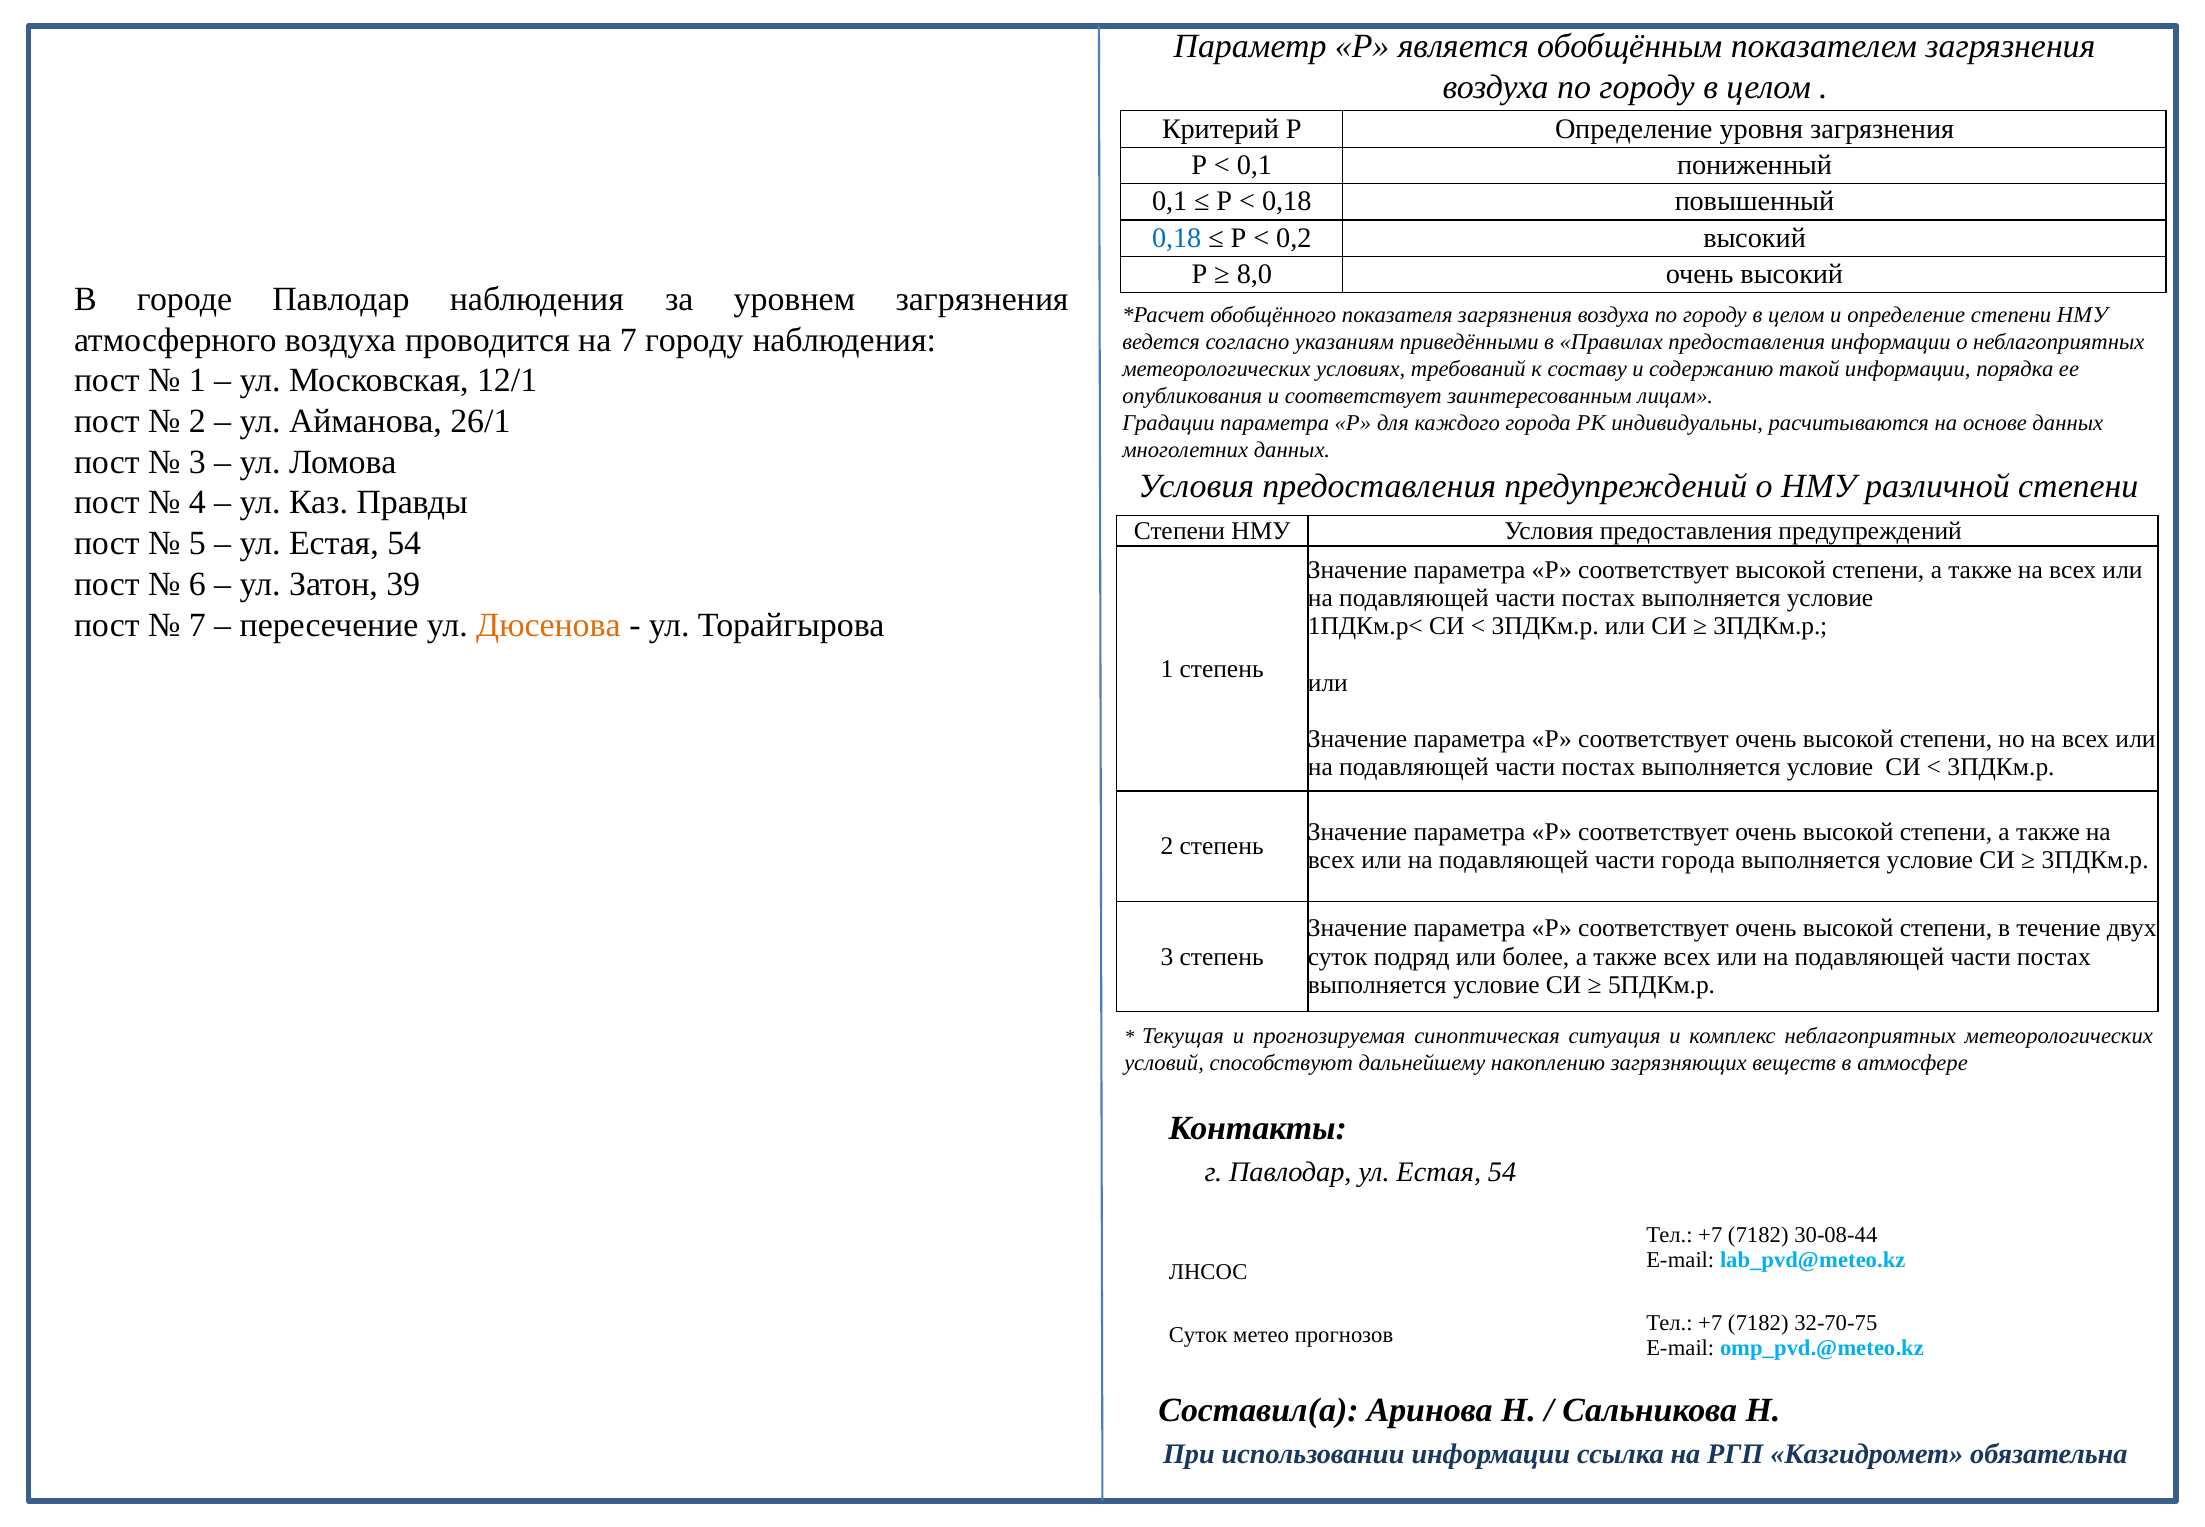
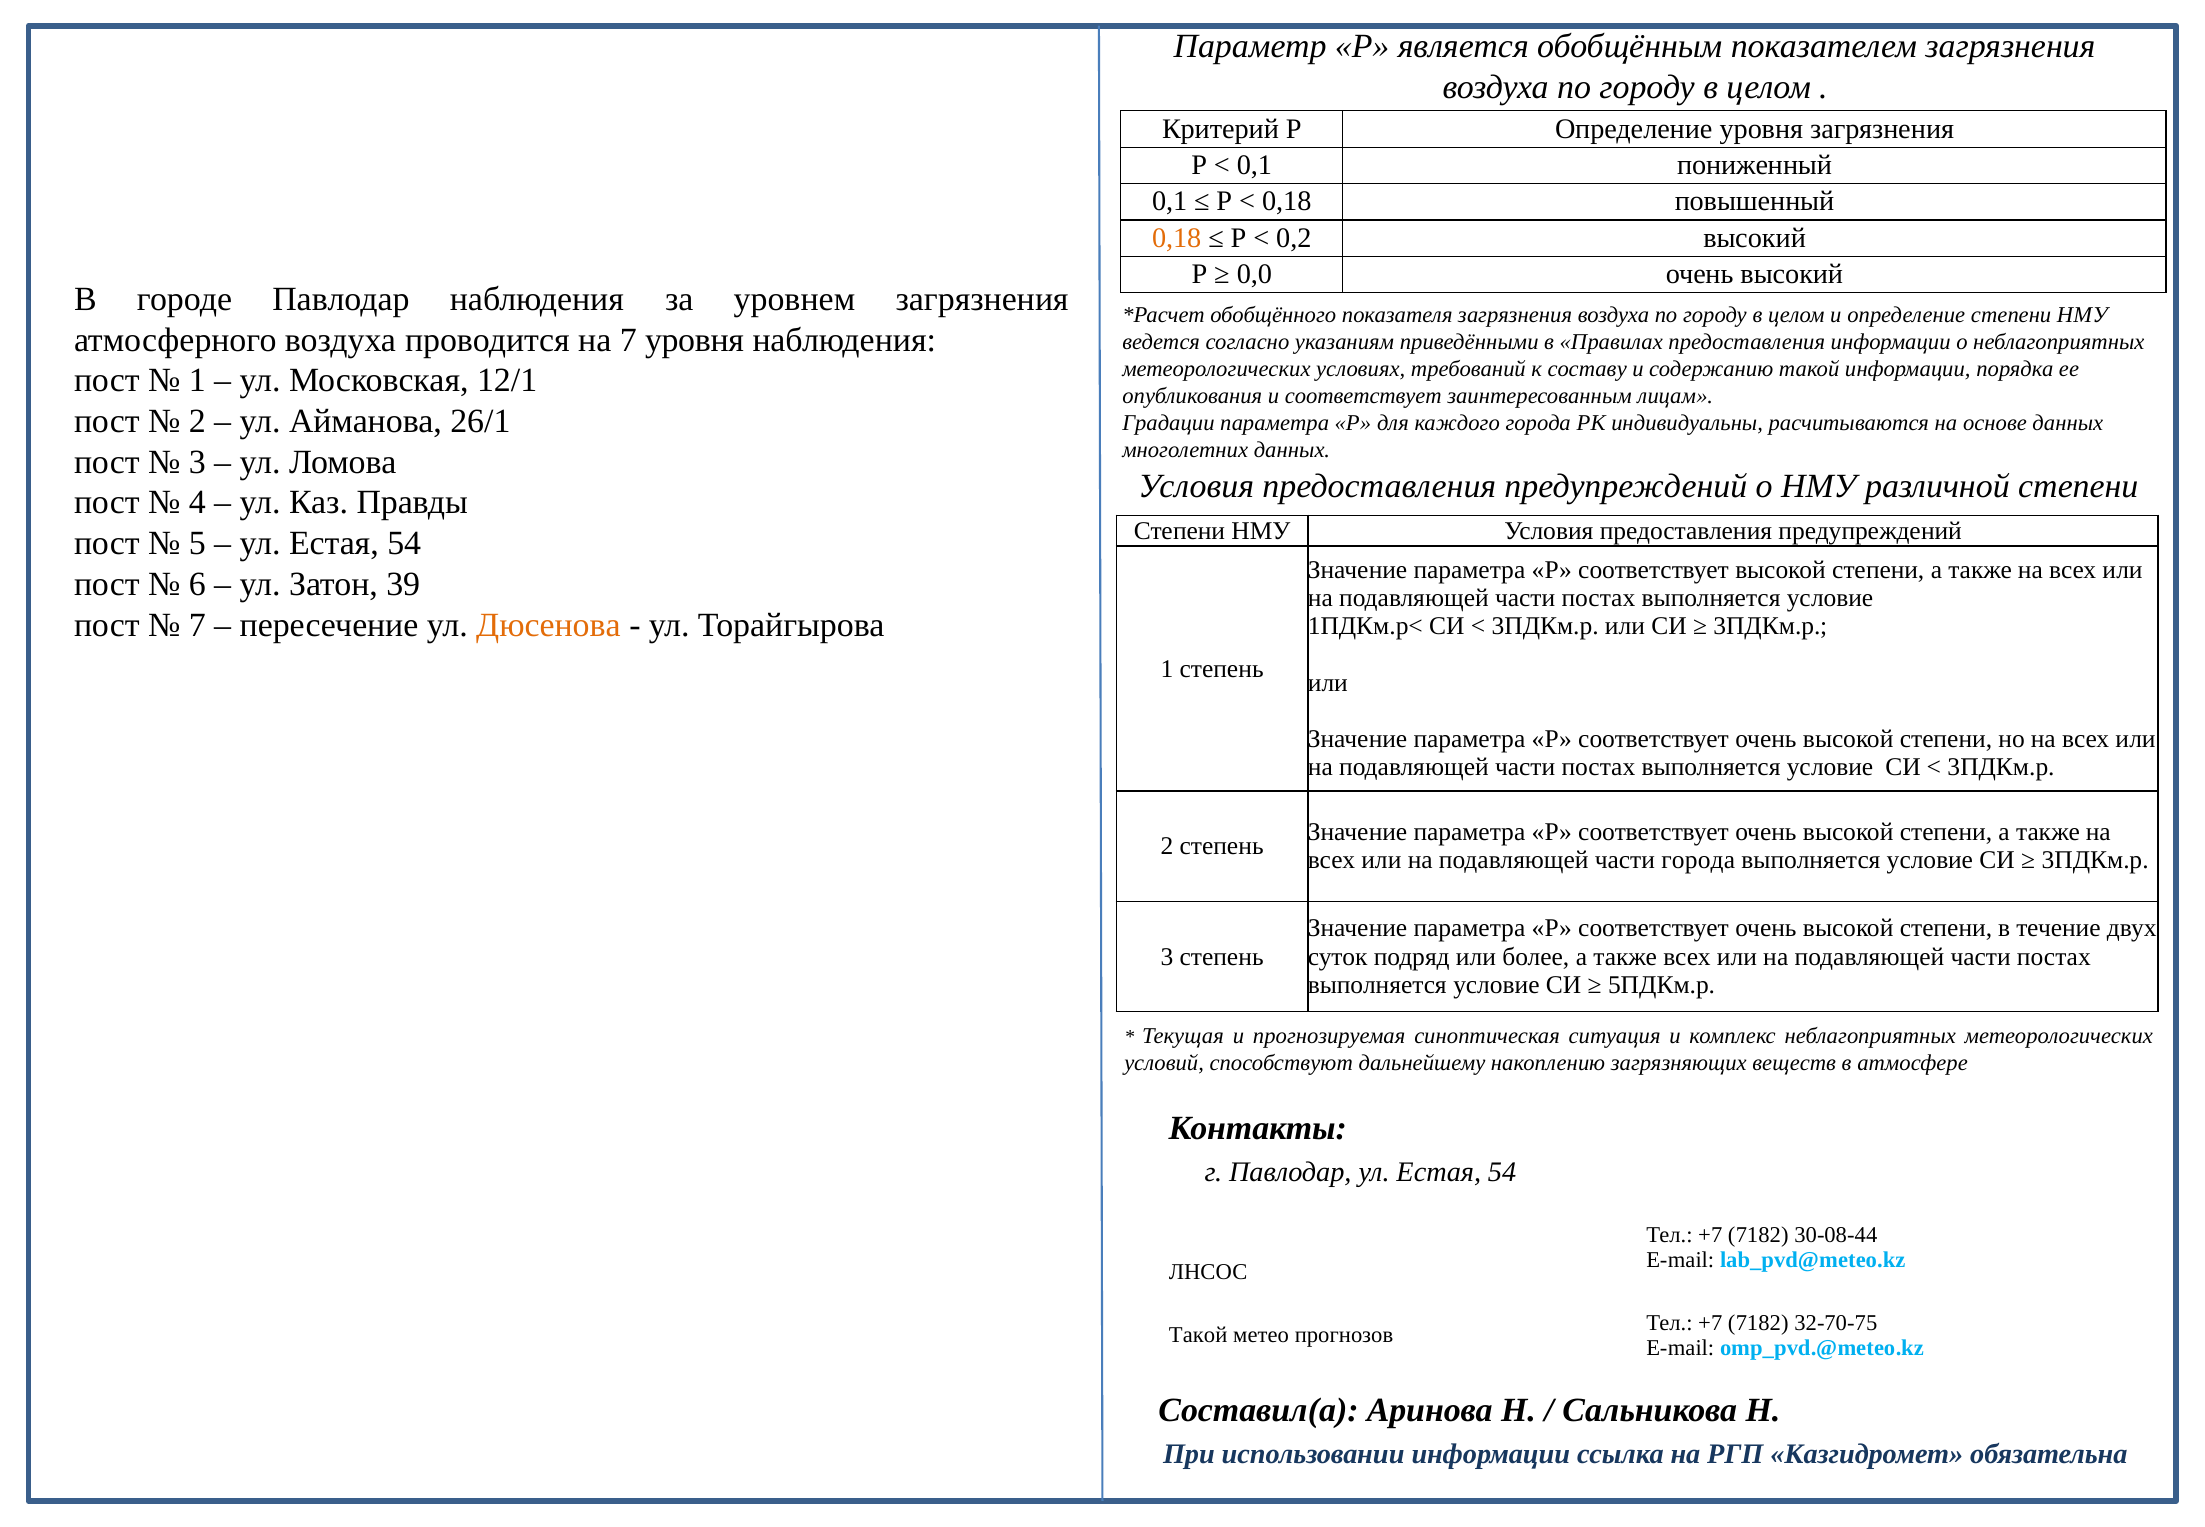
0,18 colour: blue -> orange (1177, 238)
8,0: 8,0 -> 0,0 (1254, 274)
7 городу: городу -> уровня (694, 340)
Суток: Суток -> Такой (1198, 1335)
